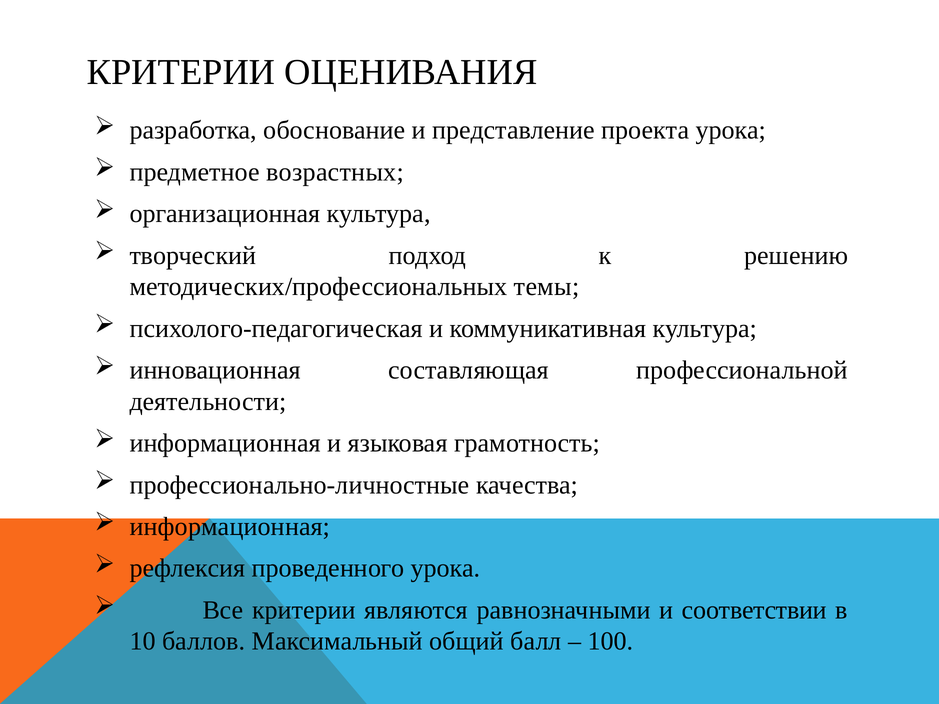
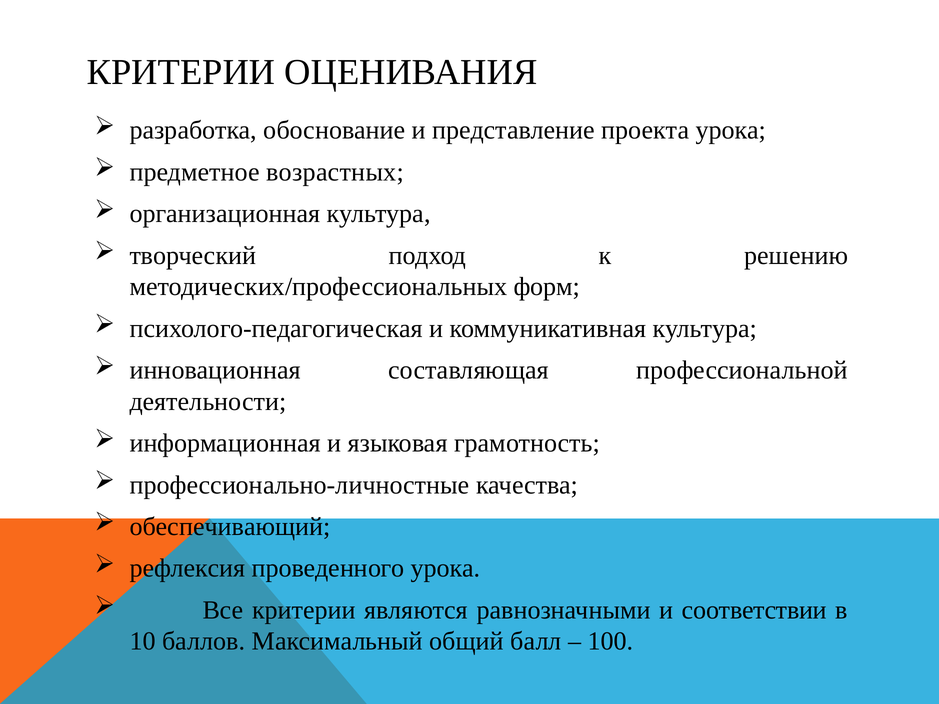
темы: темы -> форм (547, 287)
информационная: информационная -> обеспечивающий (230, 527)
